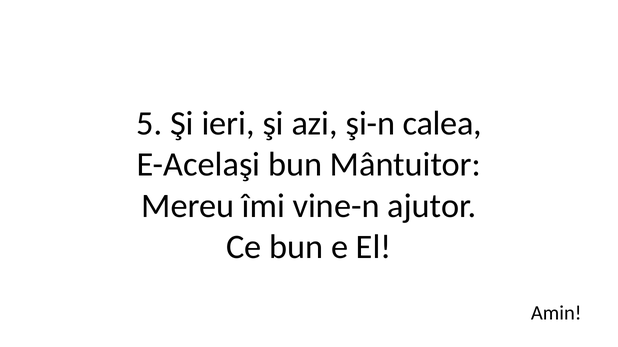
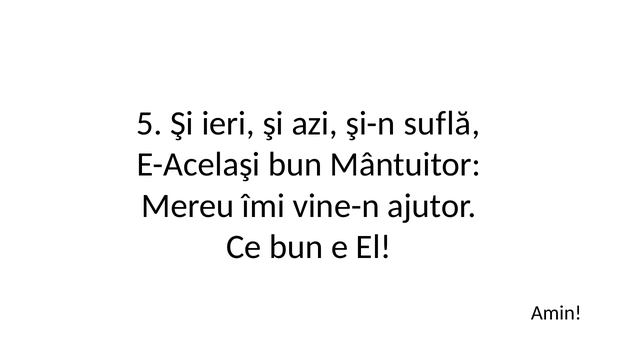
calea: calea -> suflă (442, 124)
